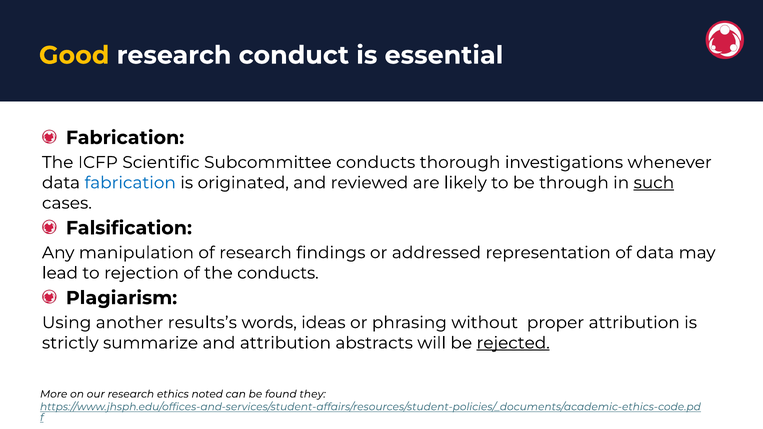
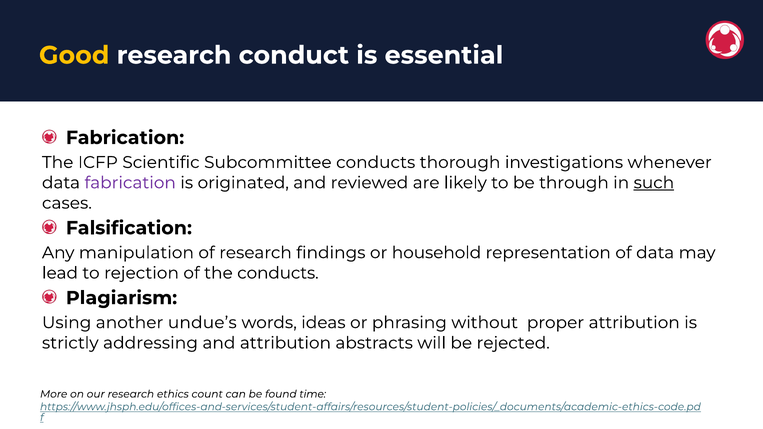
fabrication colour: blue -> purple (130, 183)
addressed: addressed -> household (436, 253)
results’s: results’s -> undue’s (202, 323)
summarize: summarize -> addressing (150, 343)
rejected underline: present -> none (513, 343)
noted: noted -> count (207, 394)
they: they -> time (313, 394)
